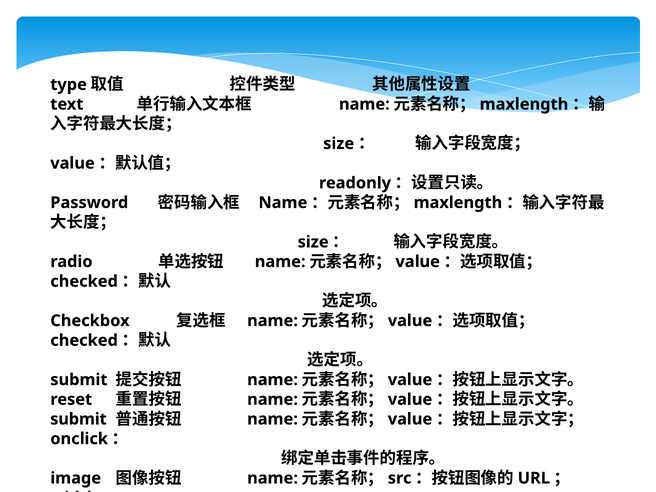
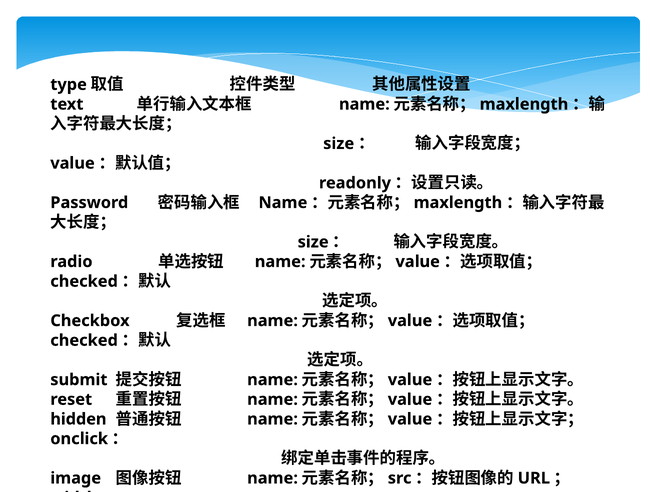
submit: submit -> hidden (78, 419)
